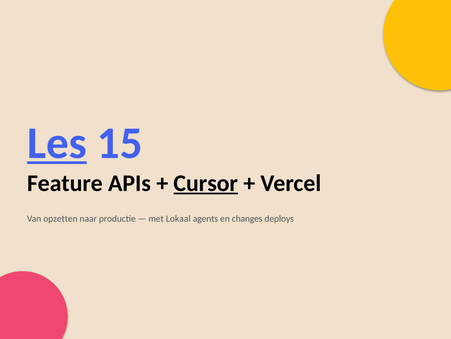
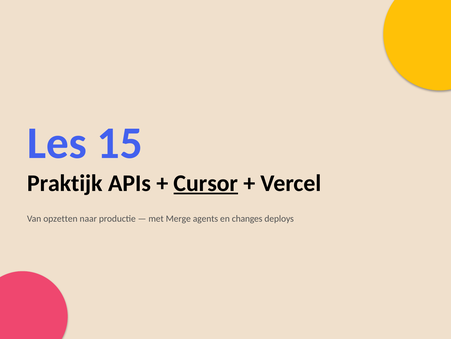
Les underline: present -> none (57, 143)
Feature: Feature -> Praktijk (65, 183)
Lokaal: Lokaal -> Merge (178, 218)
